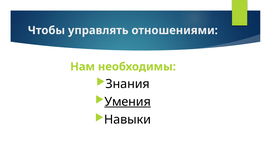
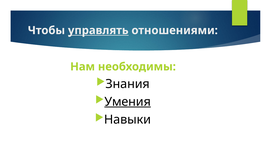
управлять underline: none -> present (98, 30)
